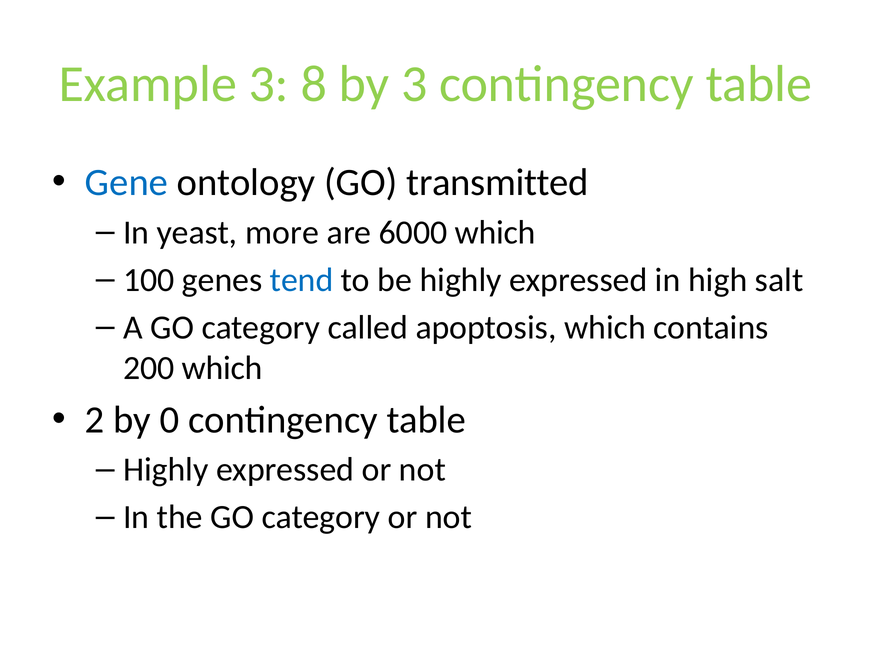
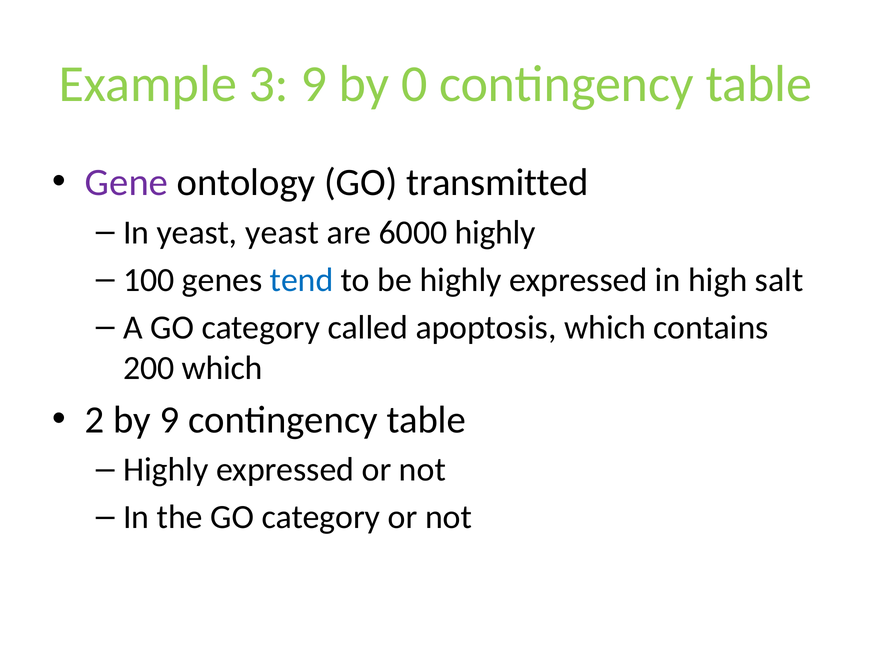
3 8: 8 -> 9 (314, 84)
by 3: 3 -> 0 (414, 84)
Gene colour: blue -> purple (127, 183)
yeast more: more -> yeast (282, 233)
6000 which: which -> highly (495, 233)
by 0: 0 -> 9 (169, 420)
